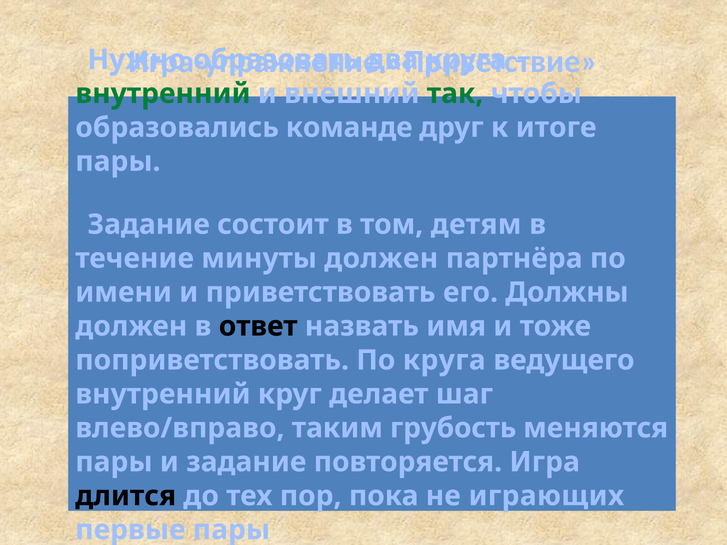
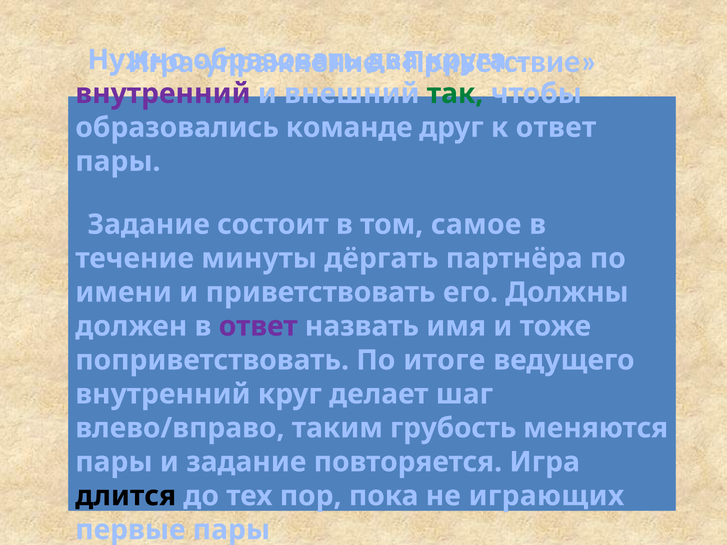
внутренний colour: green -> purple (163, 94)
к итоге: итоге -> ответ (556, 128)
детям: детям -> самое (476, 225)
минуты должен: должен -> дёргать (381, 259)
ответ colour: black -> purple (258, 326)
По круга: круга -> итоге (444, 360)
